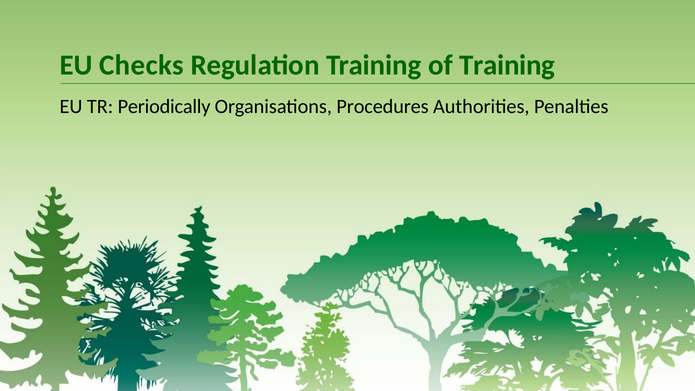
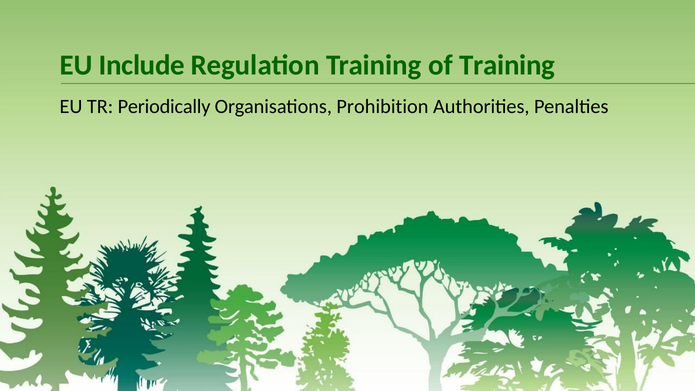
Checks: Checks -> Include (142, 65)
Procedures: Procedures -> Prohibition (382, 107)
